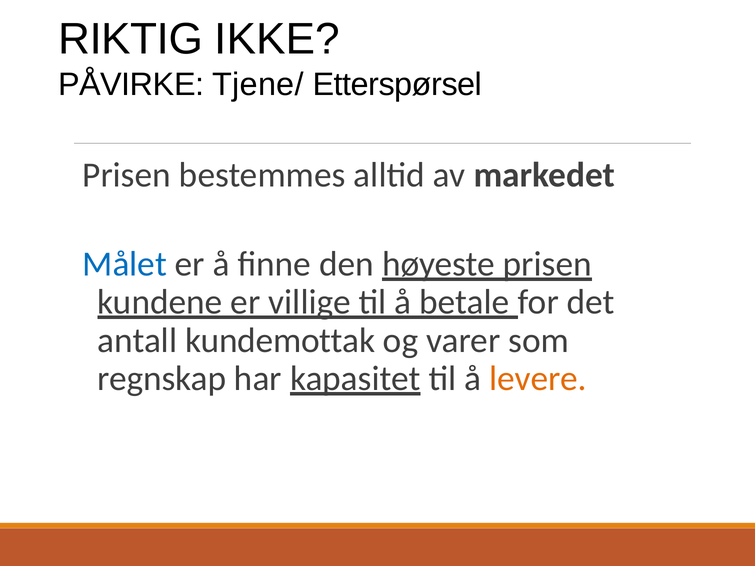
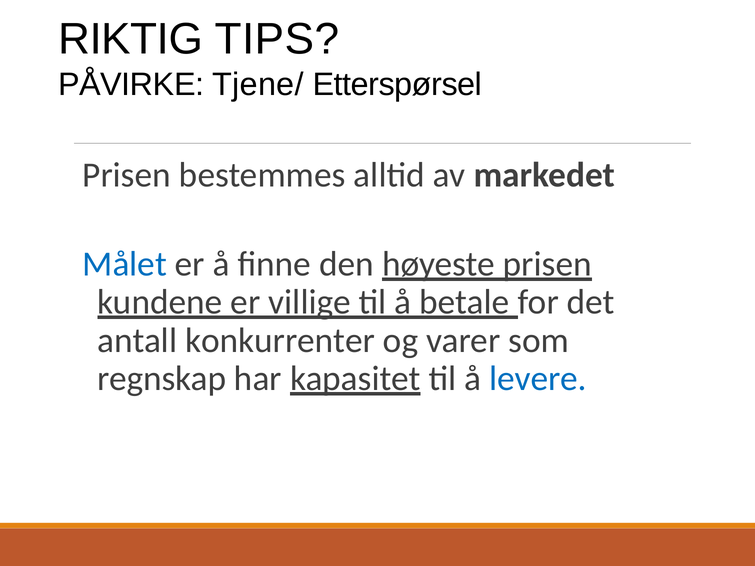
IKKE: IKKE -> TIPS (277, 39)
kundemottak: kundemottak -> konkurrenter (280, 341)
levere colour: orange -> blue (538, 379)
